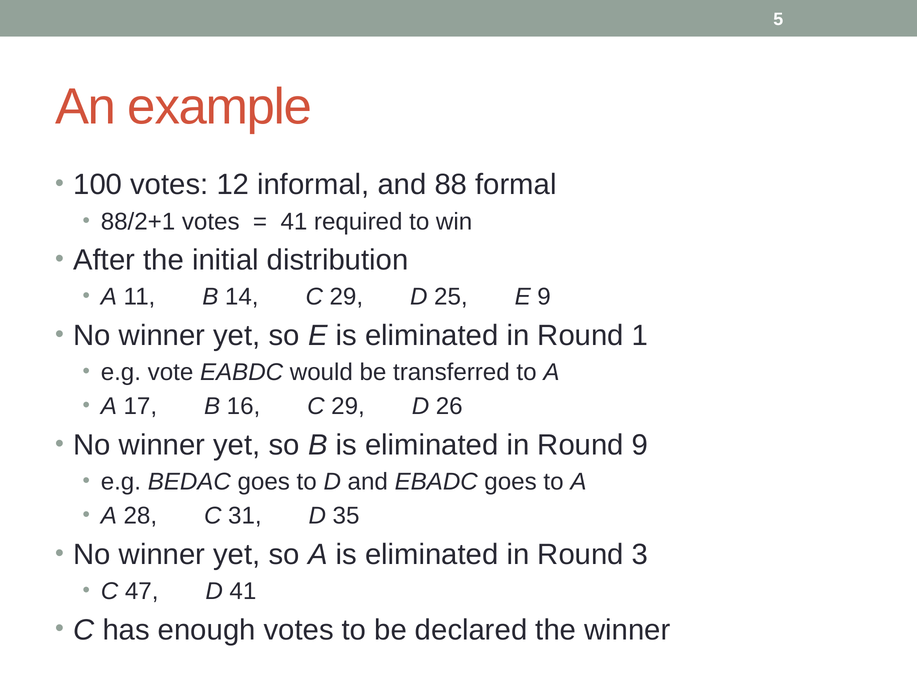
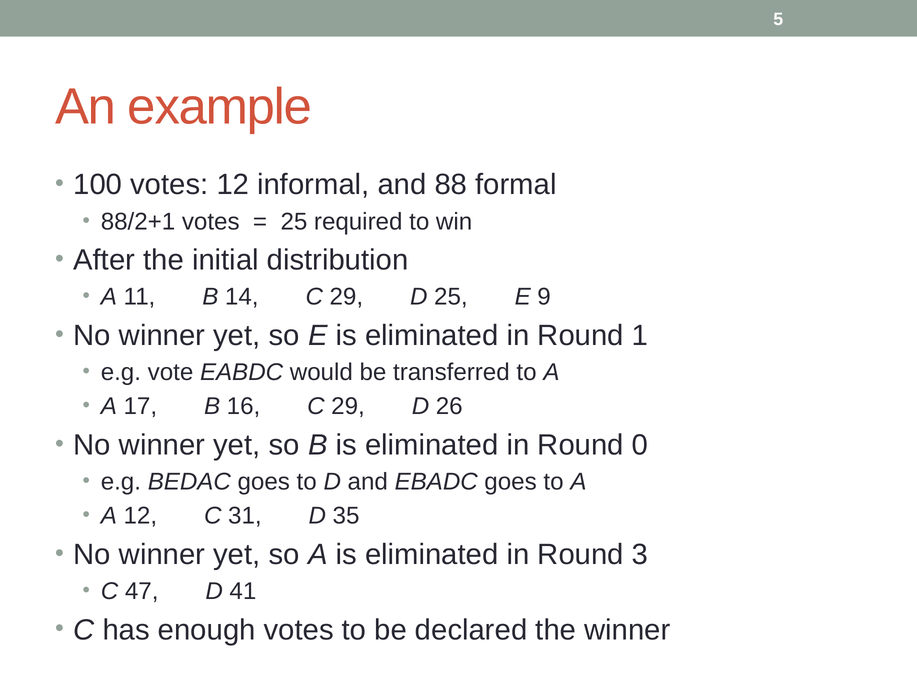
41: 41 -> 25 (294, 221)
Round 9: 9 -> 0 (640, 445)
A 28: 28 -> 12 (140, 516)
